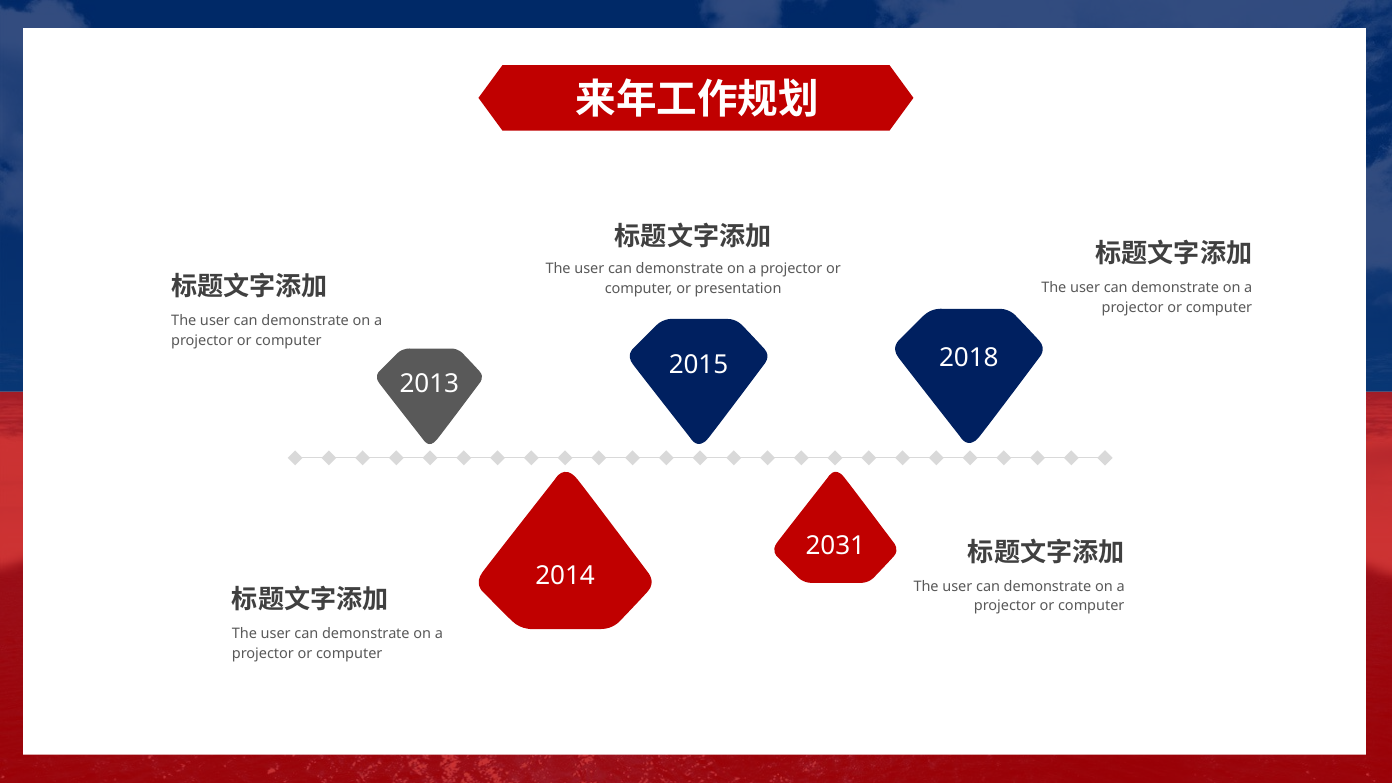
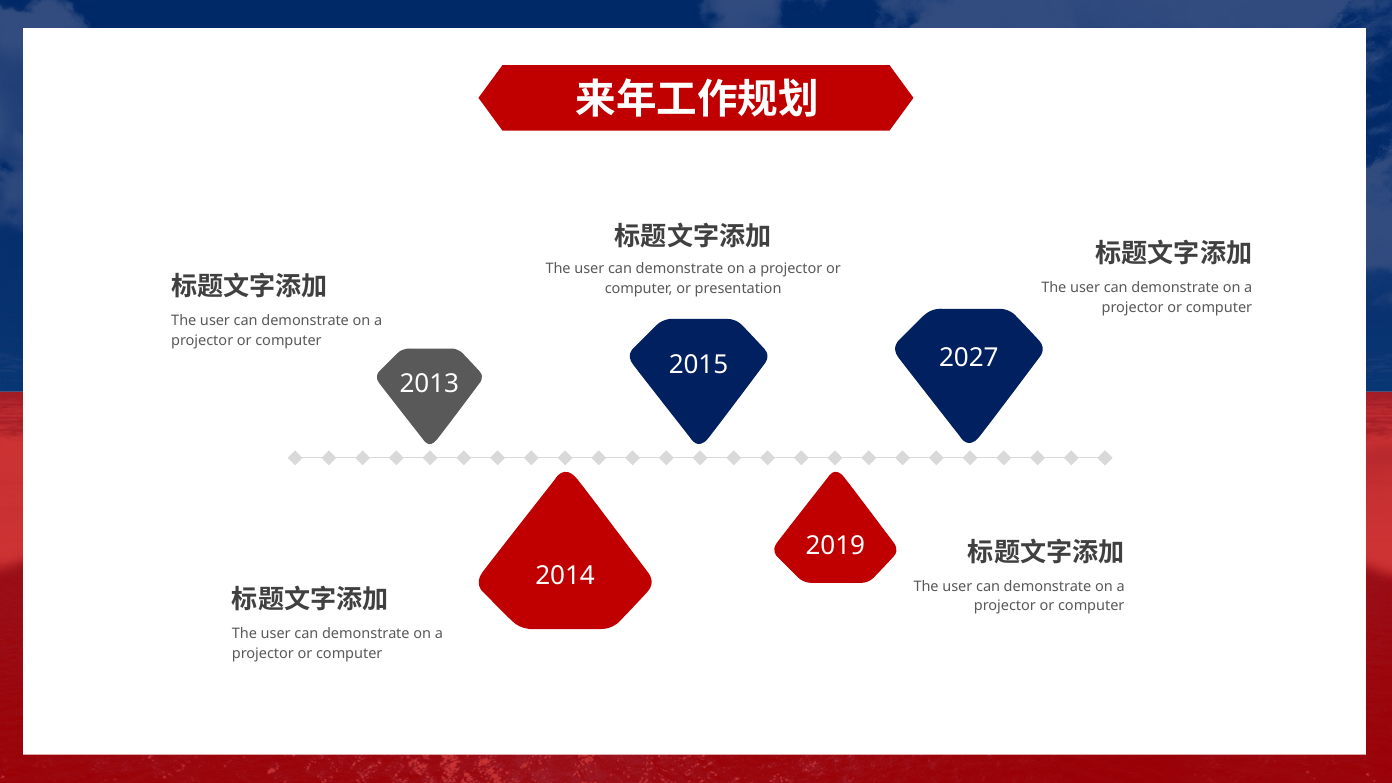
2018: 2018 -> 2027 (969, 358)
2031: 2031 -> 2019 (835, 546)
